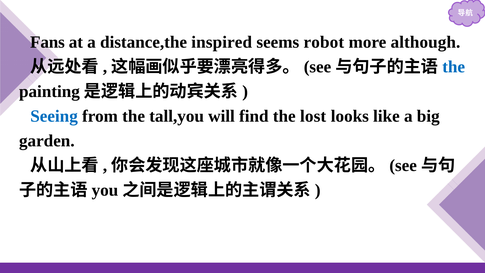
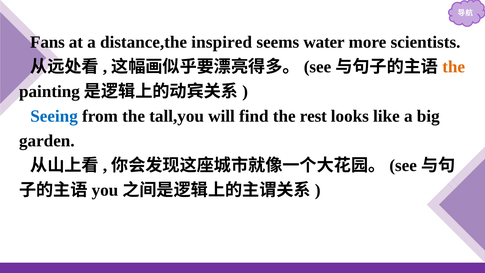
robot: robot -> water (324, 42)
although: although -> scientists (426, 42)
the colour: blue -> orange (454, 67)
lost: lost -> rest (313, 116)
